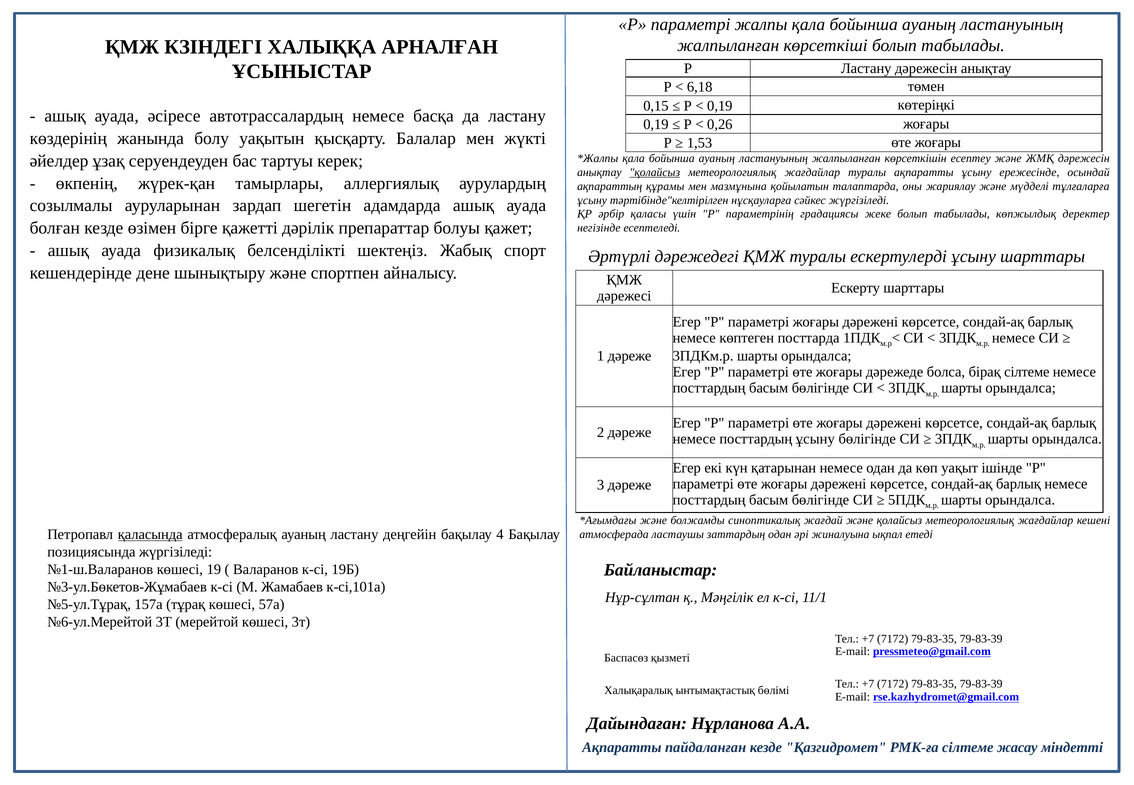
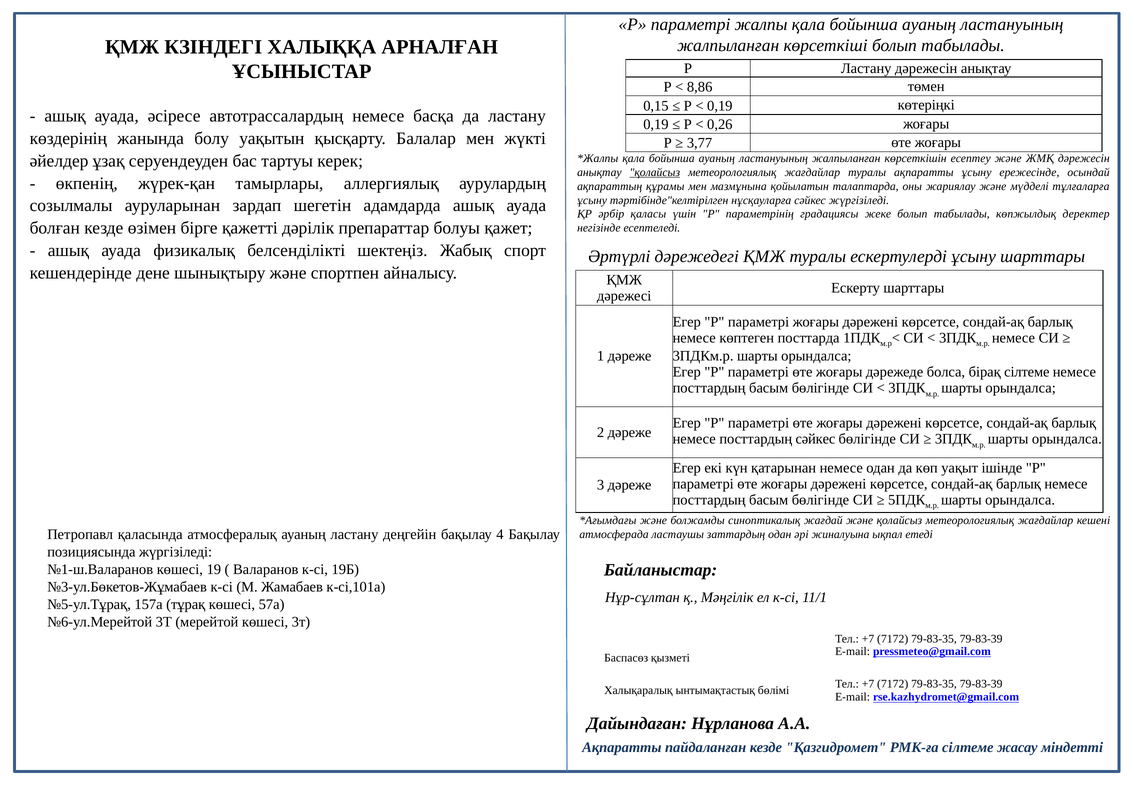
6,18: 6,18 -> 8,86 (700, 87)
1,53: 1,53 -> 3,77 (700, 143)
посттардың ұсыну: ұсыну -> сәйкес (815, 439)
қаласында underline: present -> none (150, 534)
